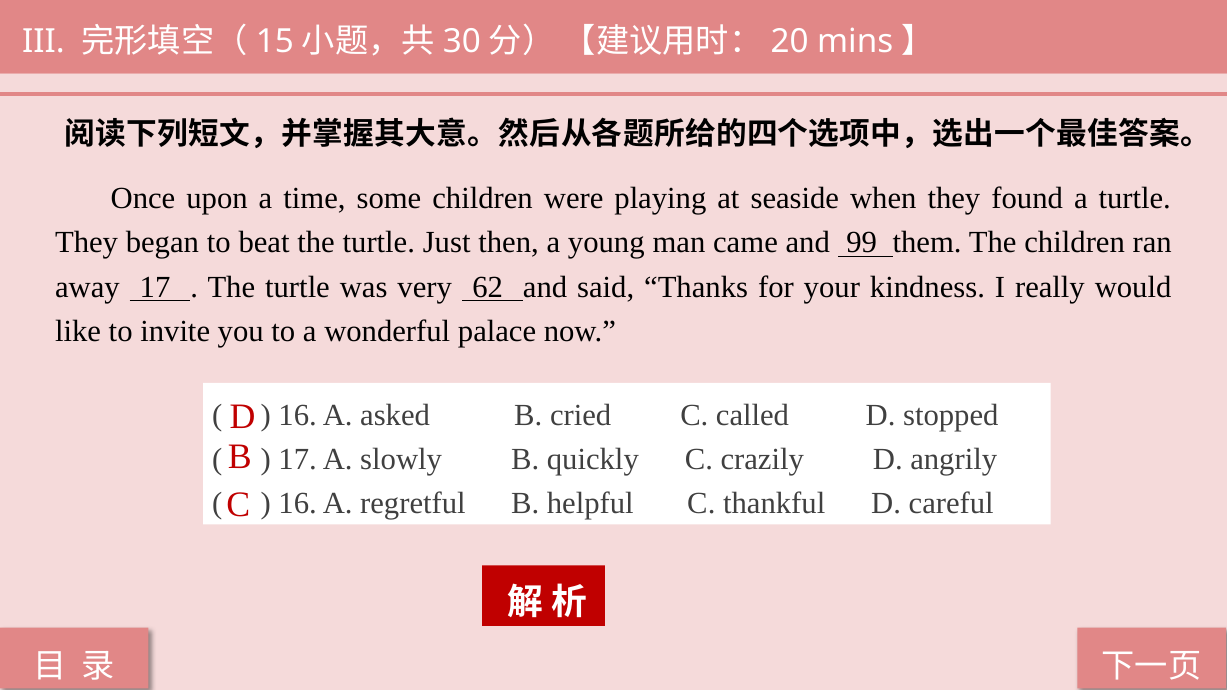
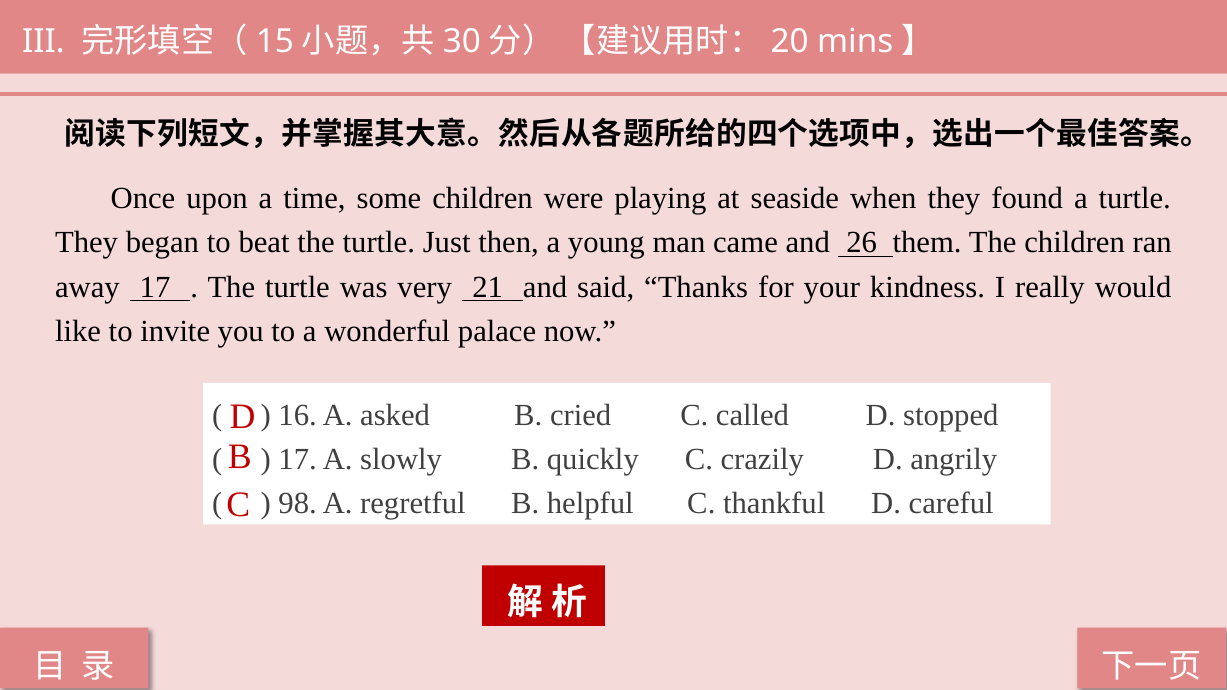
99: 99 -> 26 (862, 243)
62: 62 -> 21 (488, 287)
16: 16 -> 98 (298, 504)
